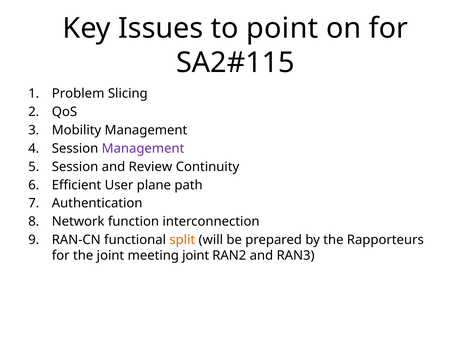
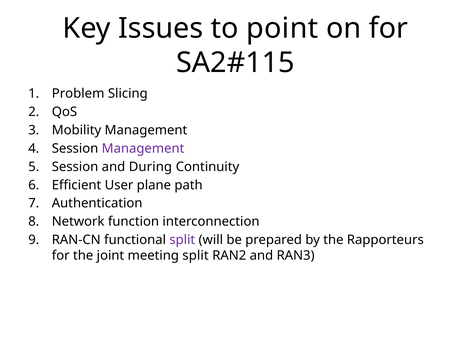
Review: Review -> During (150, 167)
split colour: orange -> purple (182, 240)
meeting joint: joint -> split (196, 256)
